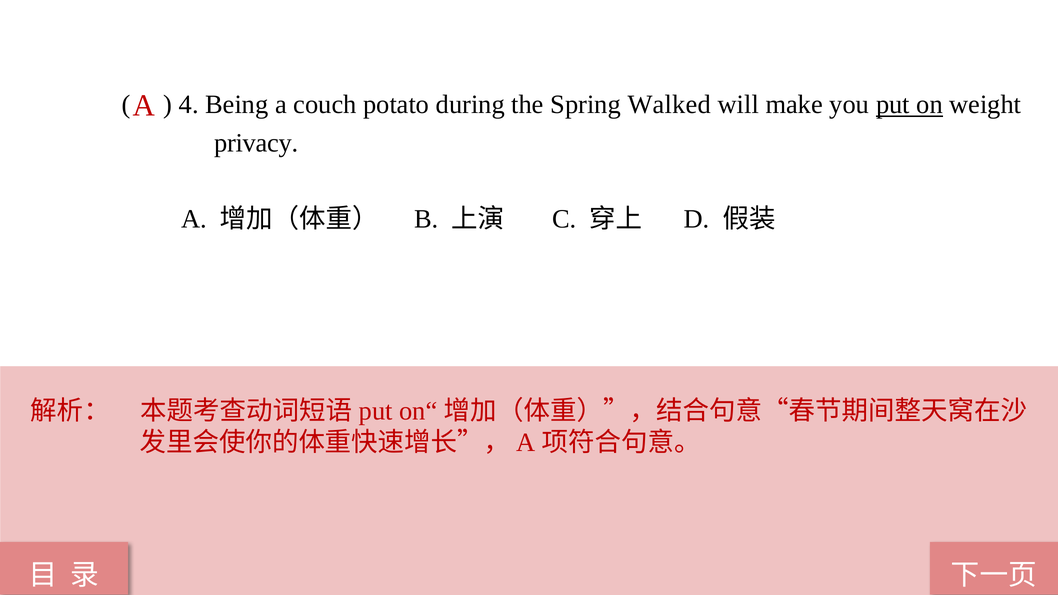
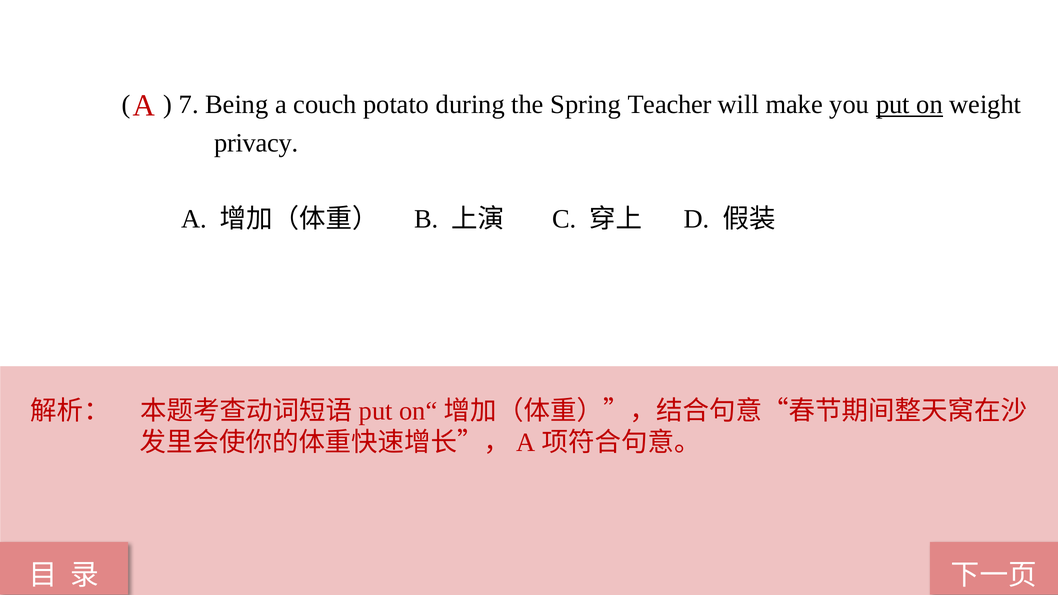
4: 4 -> 7 (189, 105)
Walked: Walked -> Teacher (669, 105)
